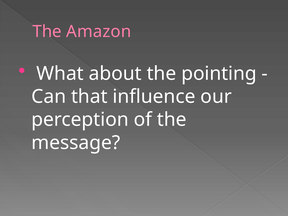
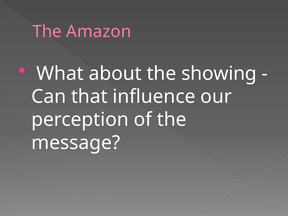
pointing: pointing -> showing (219, 74)
